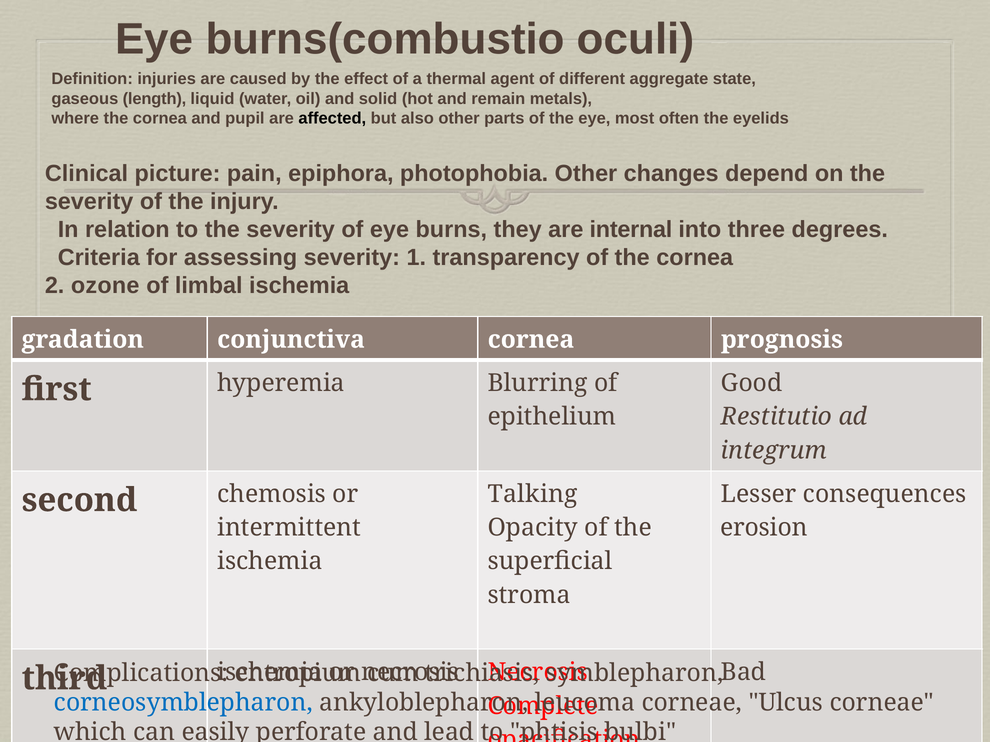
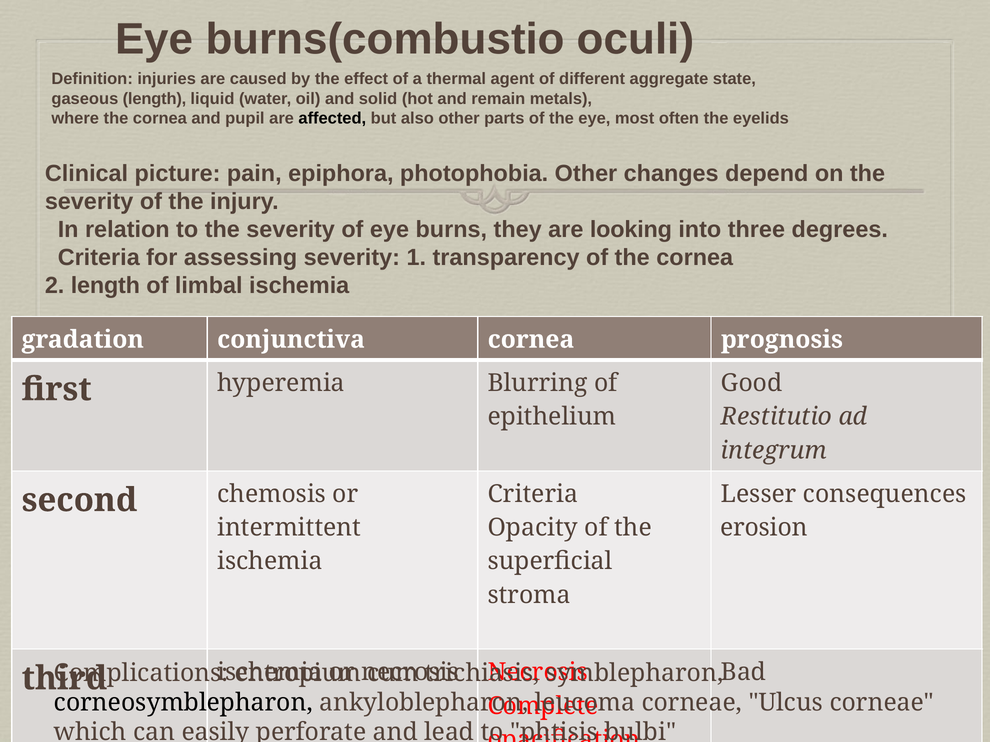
internal: internal -> looking (631, 230)
2 ozone: ozone -> length (105, 286)
Talking: Talking -> Criteria (533, 494)
corneosymblepharon colour: blue -> black (183, 703)
